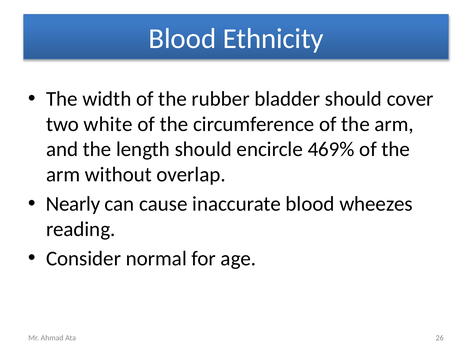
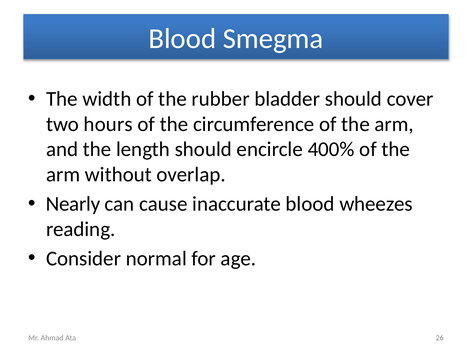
Ethnicity: Ethnicity -> Smegma (273, 39)
white: white -> hours (108, 124)
469%: 469% -> 400% (331, 149)
